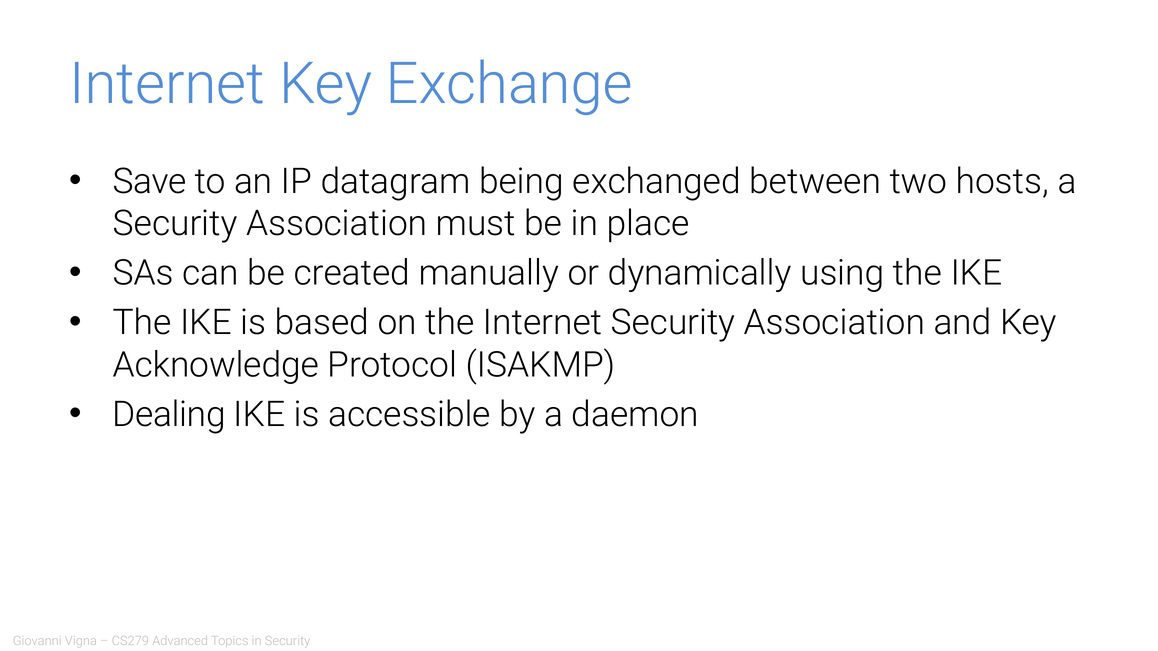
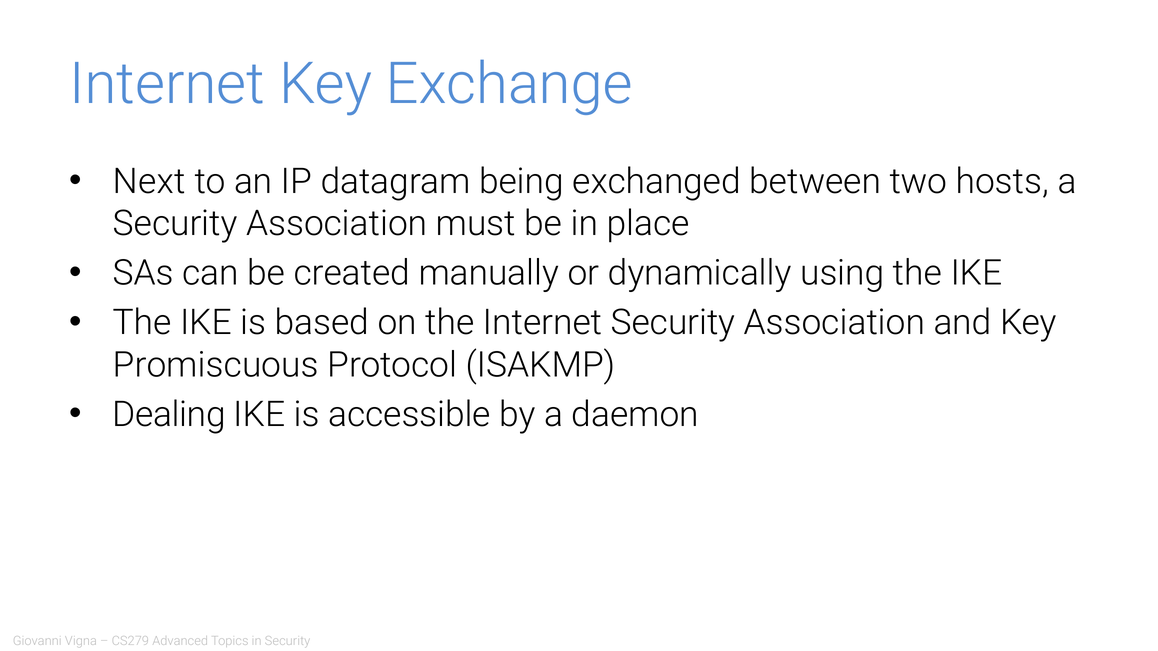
Save: Save -> Next (149, 181)
Acknowledge: Acknowledge -> Promiscuous (216, 365)
